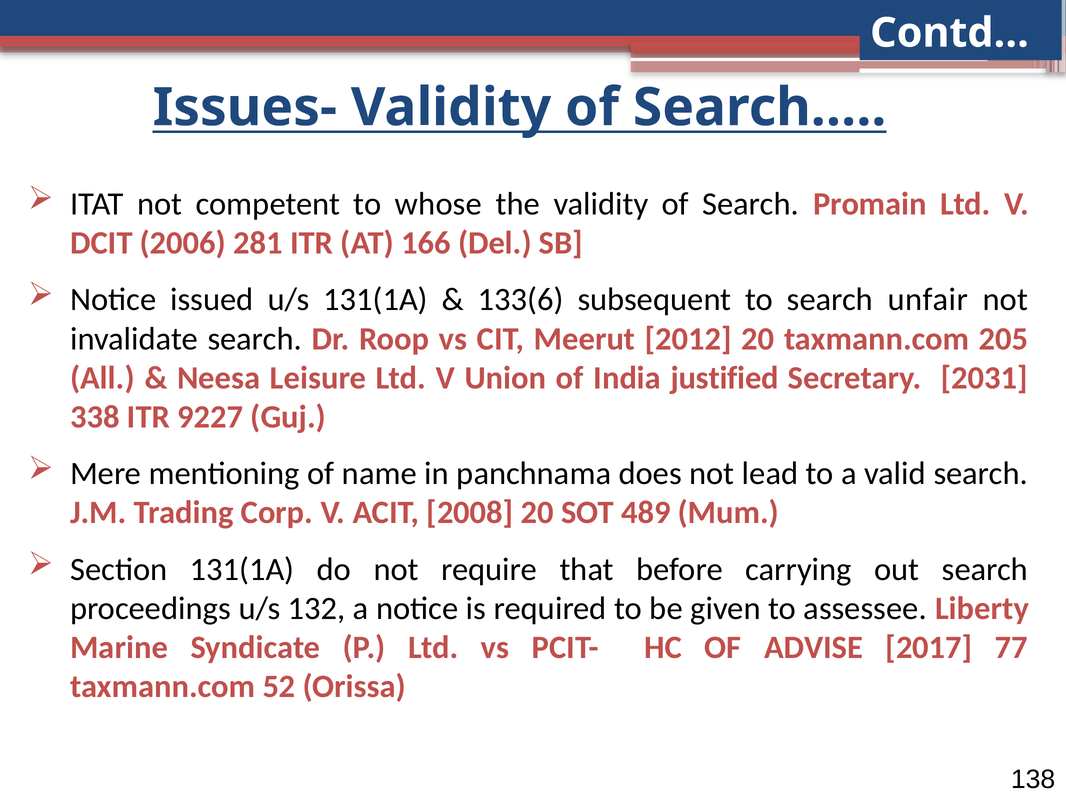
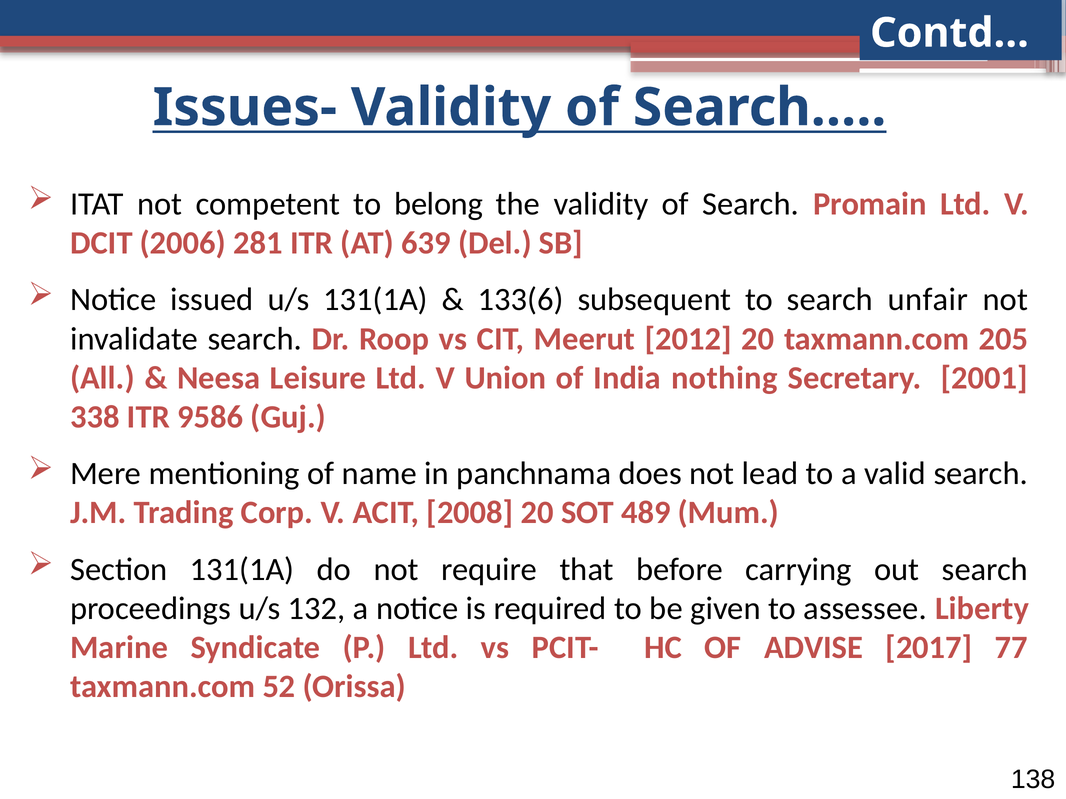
whose: whose -> belong (439, 204)
166: 166 -> 639 (426, 243)
justified: justified -> nothing (724, 378)
2031: 2031 -> 2001 (984, 378)
9227: 9227 -> 9586 (210, 417)
